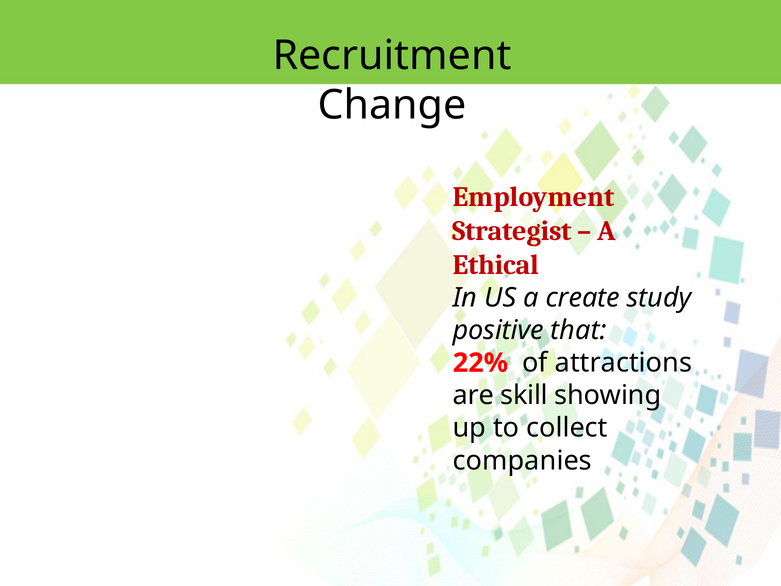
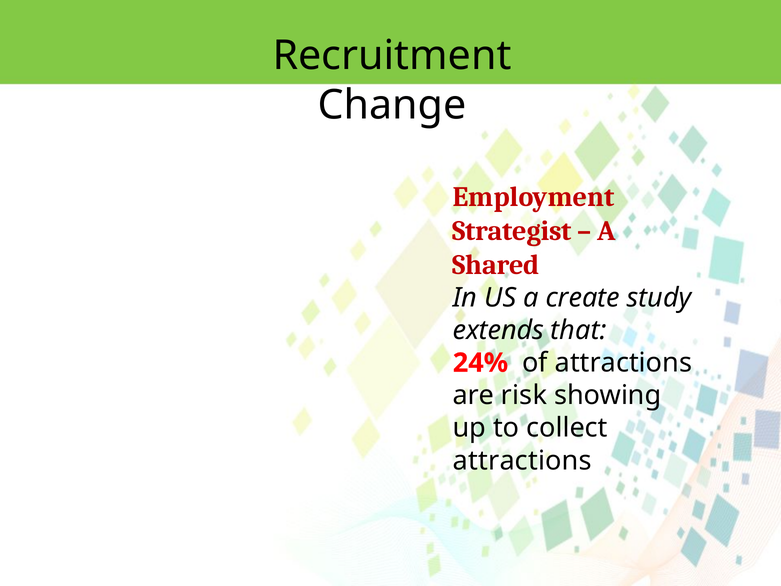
Ethical: Ethical -> Shared (496, 265)
positive: positive -> extends (498, 330)
22%: 22% -> 24% (480, 363)
skill: skill -> risk (524, 395)
companies: companies -> attractions (522, 460)
